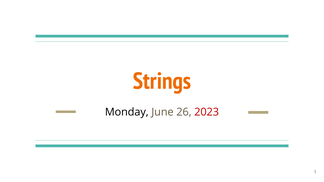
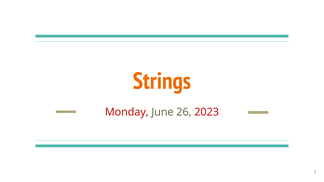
Monday colour: black -> red (127, 112)
